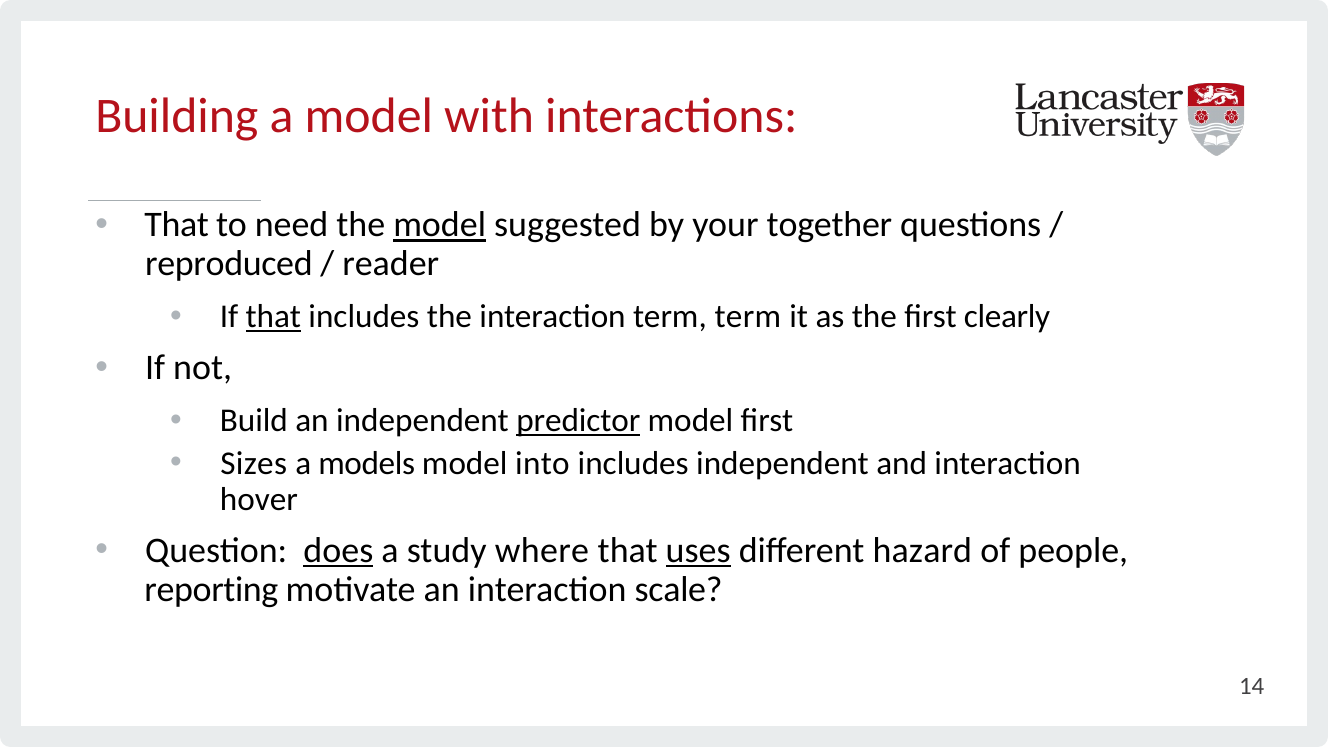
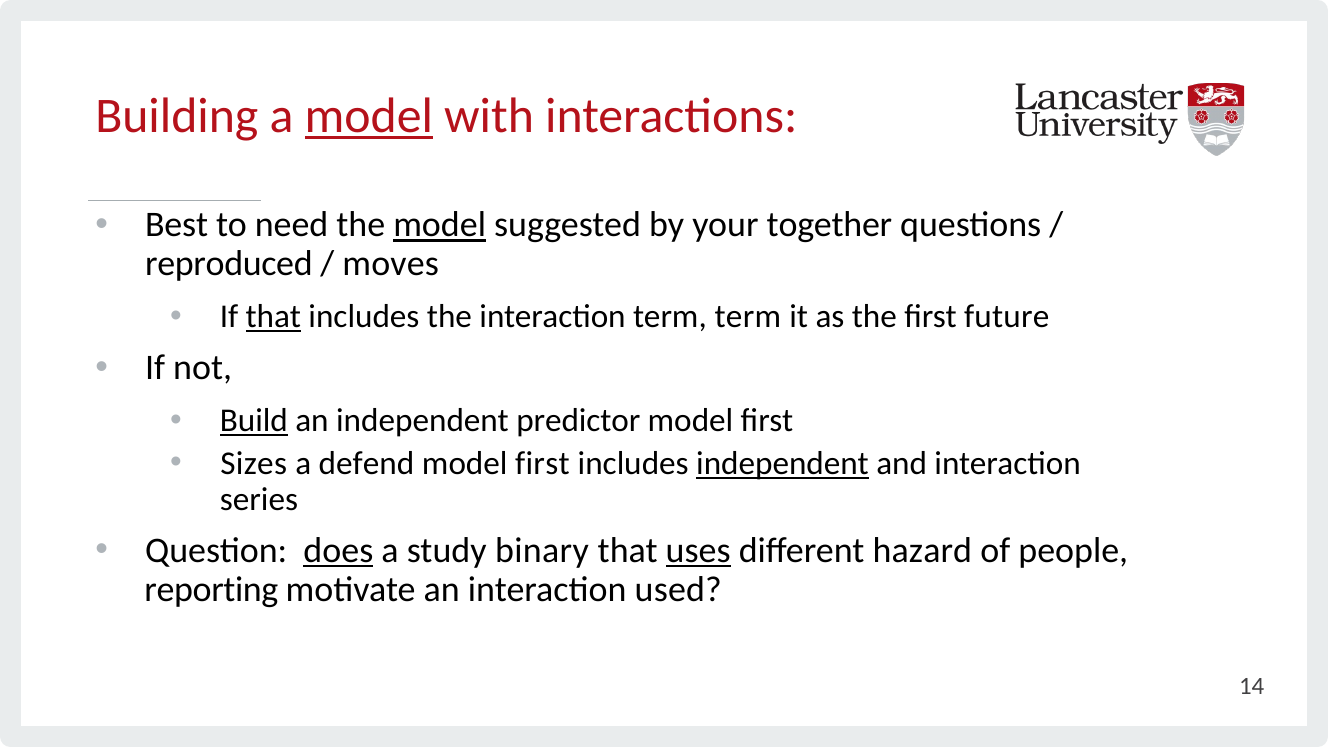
model underline: none -> present (369, 116)
That: That -> Best (177, 225)
reader: reader -> moves (391, 264)
clearly: clearly -> future (1007, 317)
Build underline: none -> present (254, 420)
predictor underline: present -> none (578, 420)
models: models -> defend (367, 463)
into: into -> first (542, 463)
independent underline: none -> present (783, 463)
hover: hover -> series (259, 499)
where: where -> binary (542, 550)
scale: scale -> used (678, 589)
